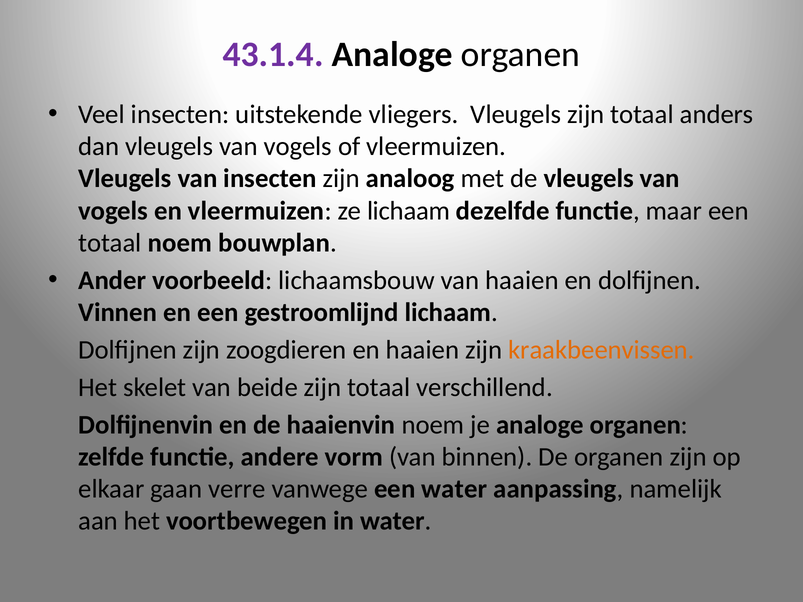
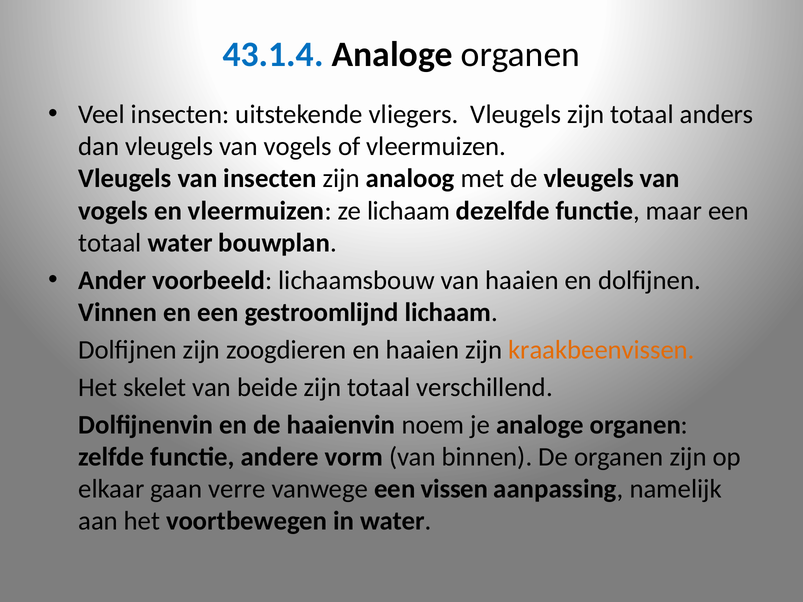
43.1.4 colour: purple -> blue (273, 54)
totaal noem: noem -> water (180, 243)
een water: water -> vissen (454, 489)
